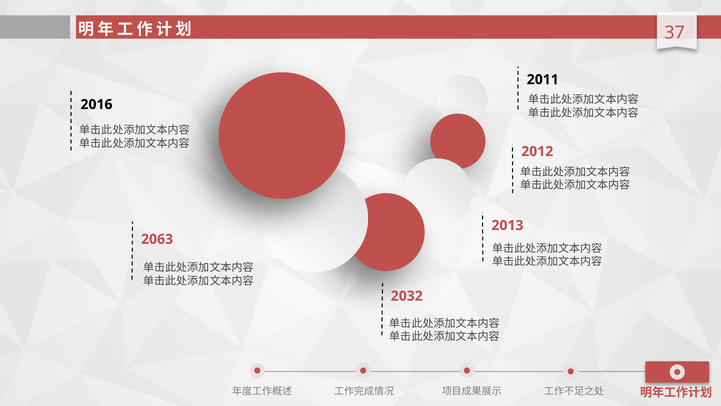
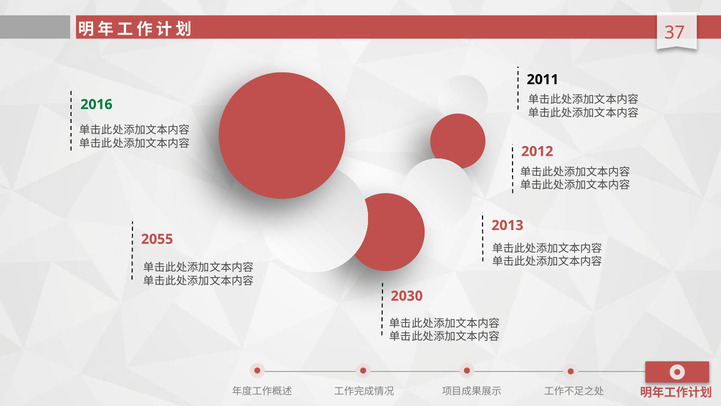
2016 colour: black -> green (96, 104)
2063: 2063 -> 2055 (157, 239)
2032: 2032 -> 2030 (407, 296)
